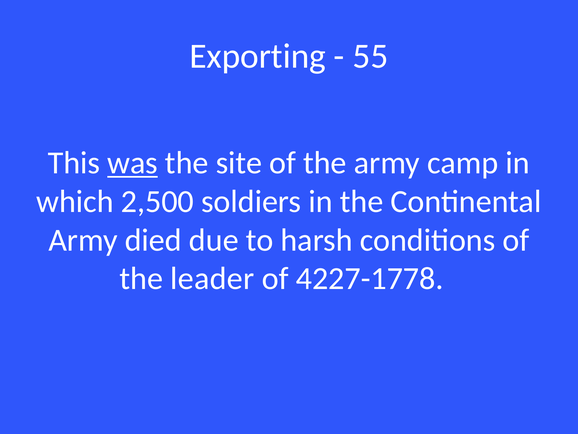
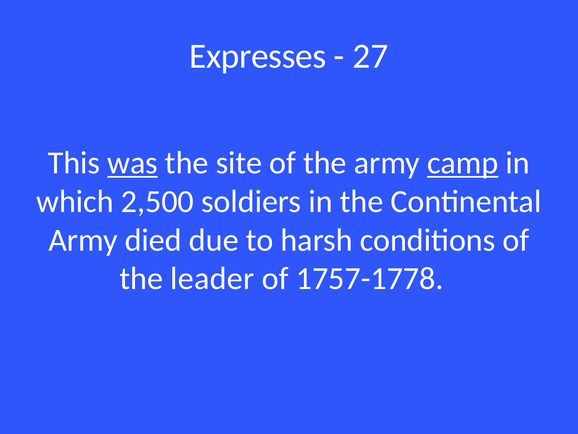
Exporting: Exporting -> Expresses (258, 56)
55: 55 -> 27 (370, 56)
camp underline: none -> present (463, 163)
4227-1778: 4227-1778 -> 1757-1778 (370, 278)
